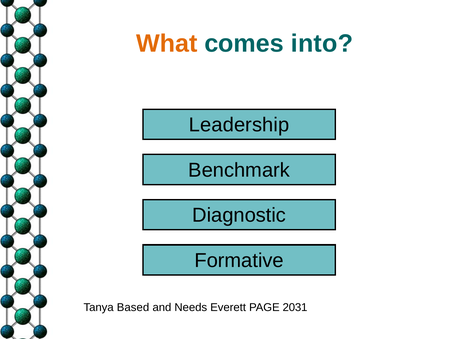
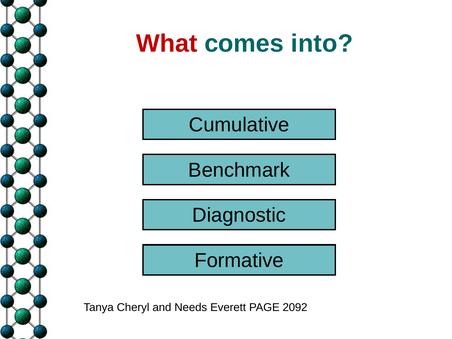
What colour: orange -> red (167, 44)
Leadership: Leadership -> Cumulative (239, 125)
Based: Based -> Cheryl (133, 307)
2031: 2031 -> 2092 (295, 307)
